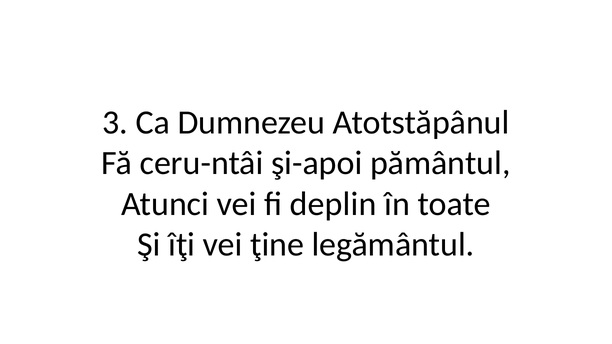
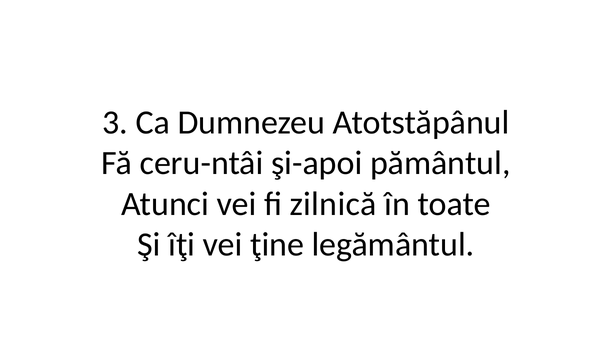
deplin: deplin -> zilnică (333, 204)
